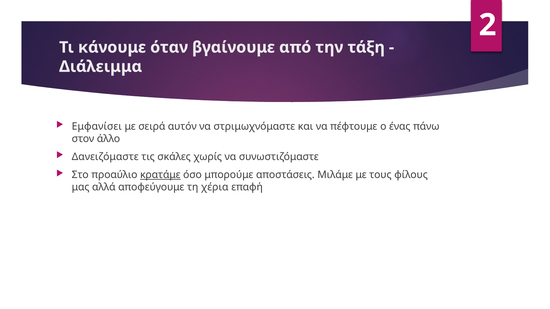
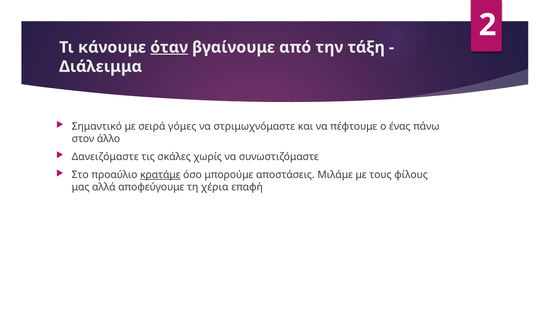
όταν underline: none -> present (169, 47)
Εμφανίσει: Εμφανίσει -> Σημαντικό (97, 126)
αυτόν: αυτόν -> γόμες (182, 126)
